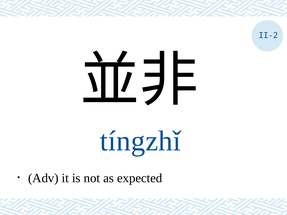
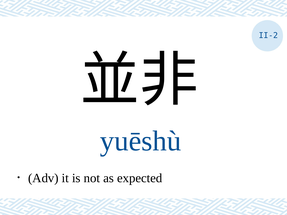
tíngzhǐ: tíngzhǐ -> yuēshù (141, 141)
